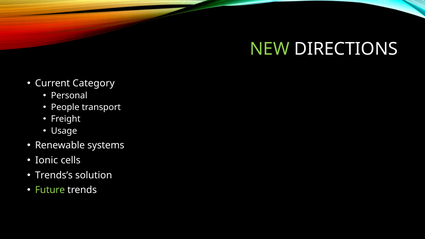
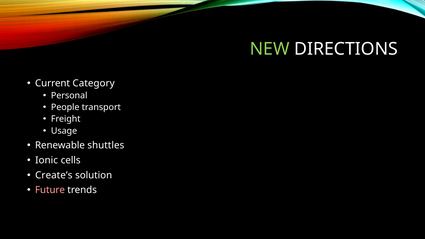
systems: systems -> shuttles (106, 145)
Trends’s: Trends’s -> Create’s (54, 175)
Future colour: light green -> pink (50, 190)
